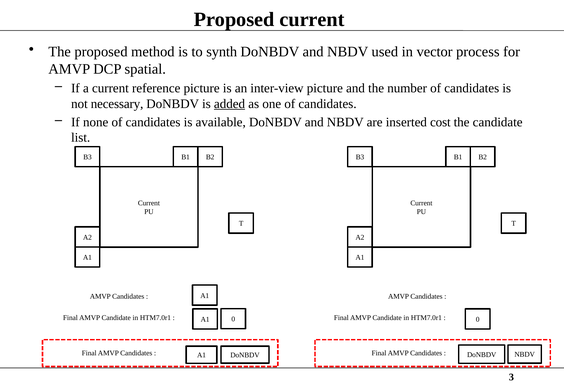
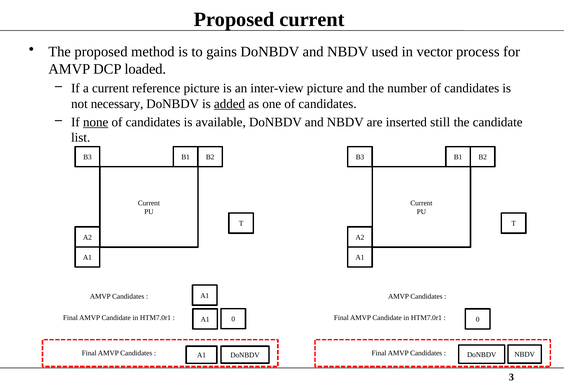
synth: synth -> gains (222, 52)
spatial: spatial -> loaded (145, 69)
none underline: none -> present (96, 122)
cost: cost -> still (440, 122)
